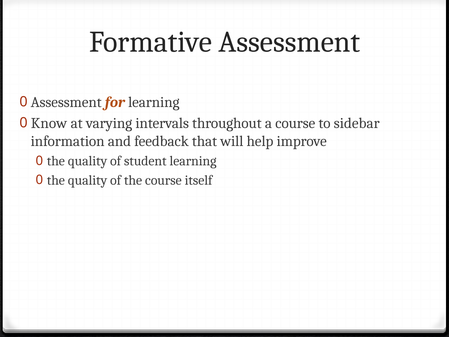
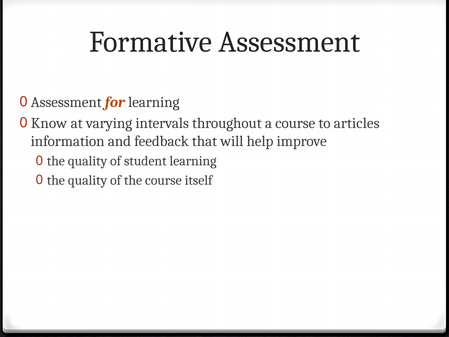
sidebar: sidebar -> articles (357, 123)
